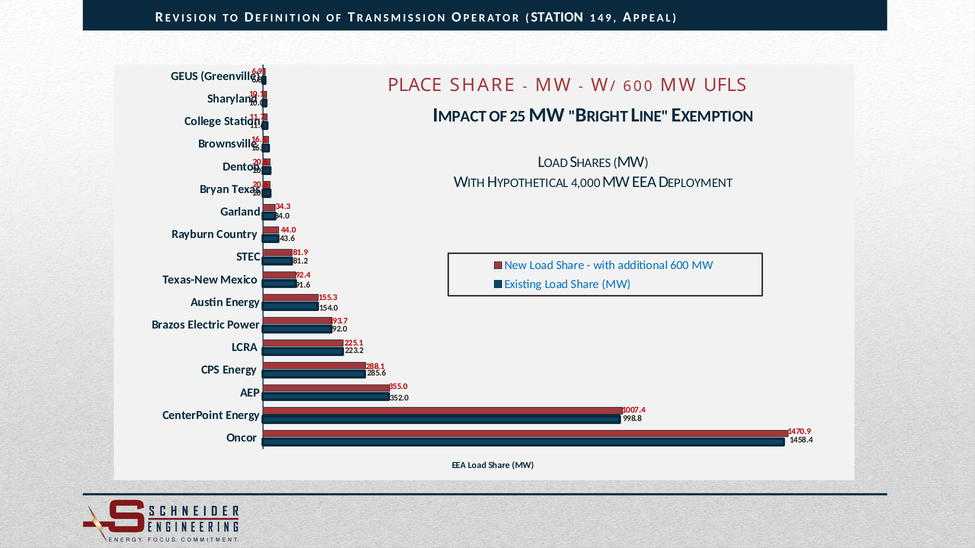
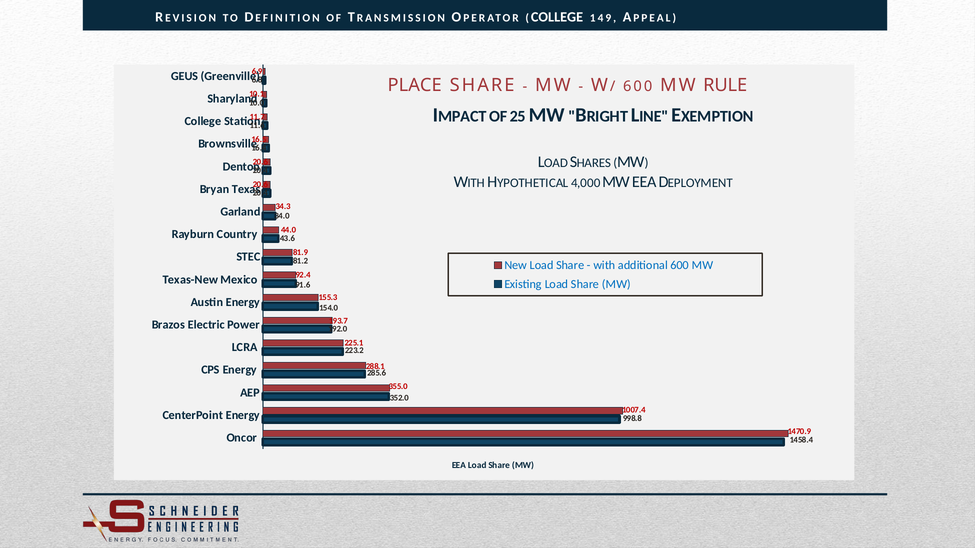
STATION: STATION -> COLLEGE (557, 17)
UFLS: UFLS -> RULE (725, 85)
